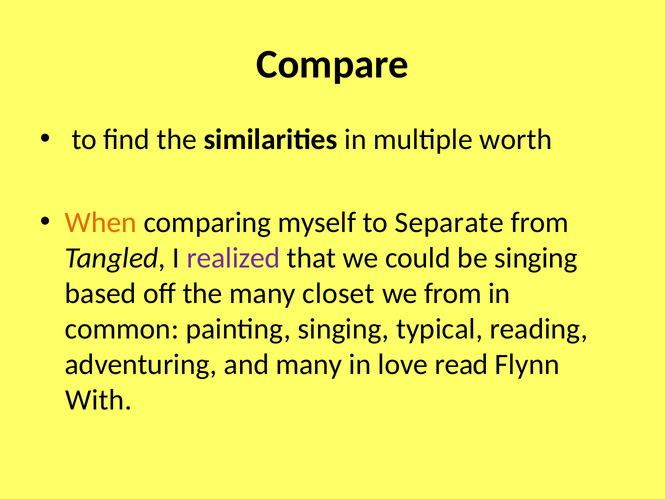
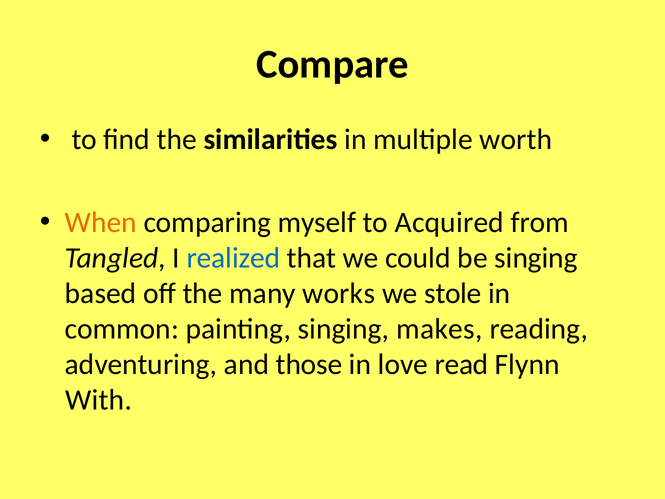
Separate: Separate -> Acquired (449, 222)
realized colour: purple -> blue (233, 258)
closet: closet -> works (339, 293)
we from: from -> stole (453, 293)
typical: typical -> makes (439, 329)
and many: many -> those (309, 364)
